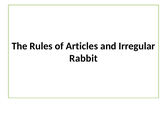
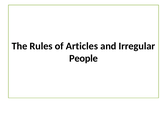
Rabbit: Rabbit -> People (84, 58)
